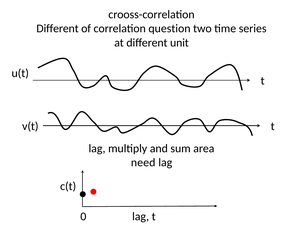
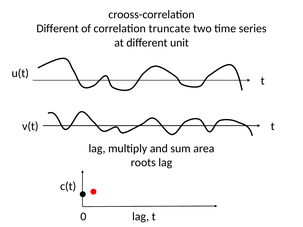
question: question -> truncate (169, 29)
need: need -> roots (143, 163)
